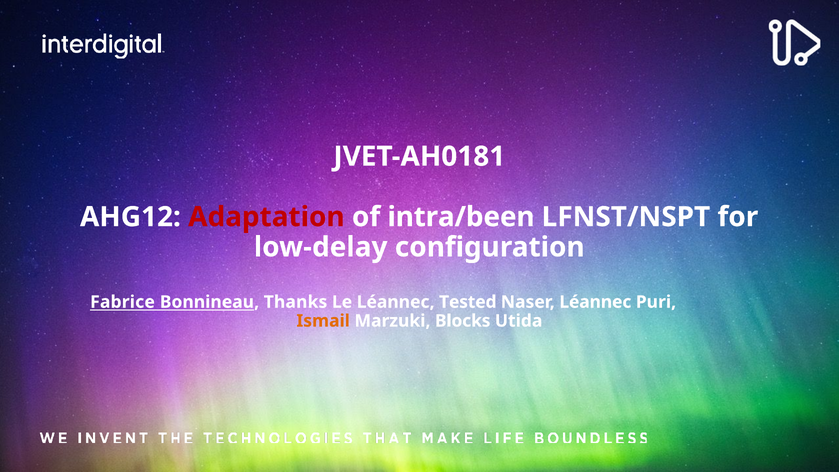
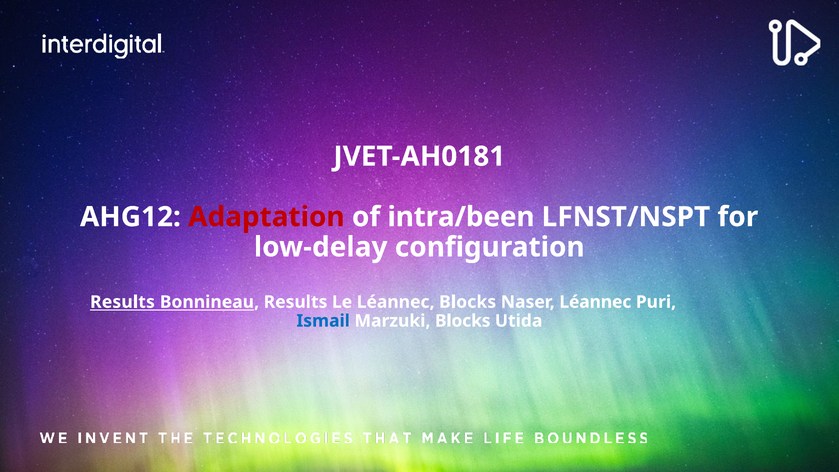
Fabrice: Fabrice -> Results (122, 302)
Bonnineau Thanks: Thanks -> Results (296, 302)
Léannec Tested: Tested -> Blocks (468, 302)
Ismail colour: orange -> blue (323, 321)
